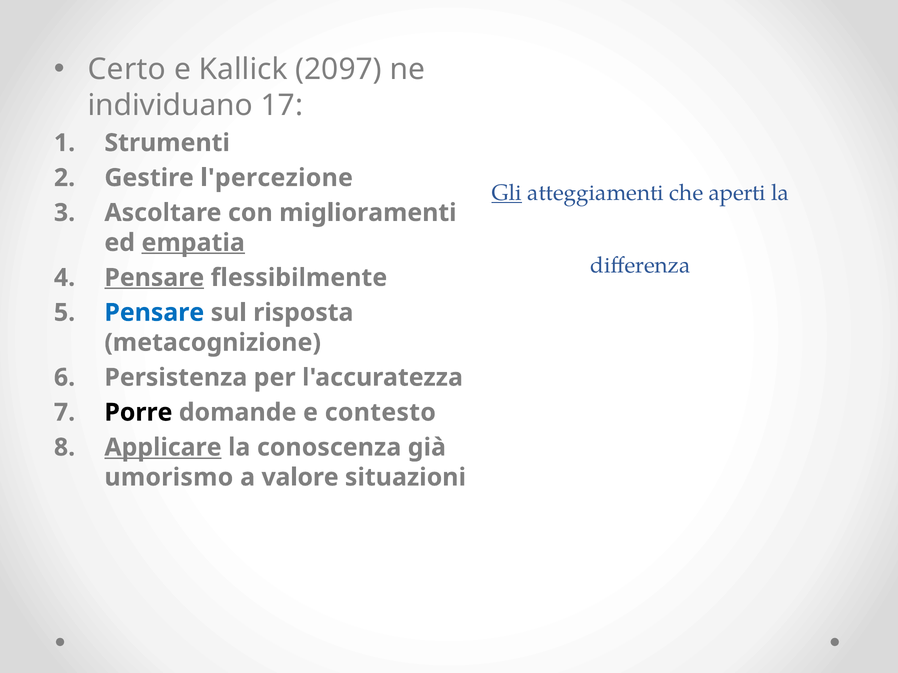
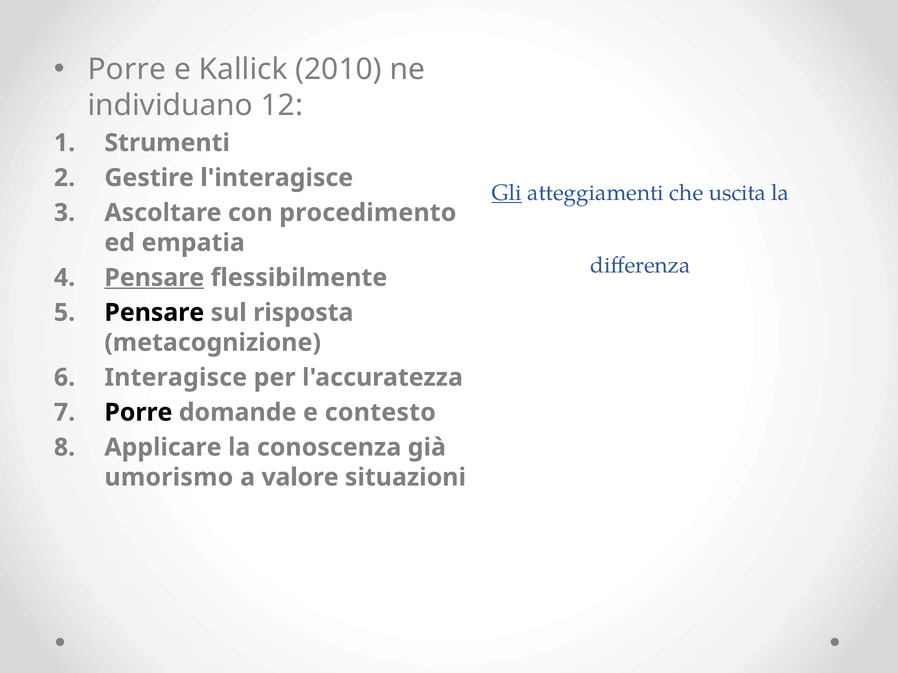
Certo: Certo -> Porre (127, 69)
2097: 2097 -> 2010 (339, 69)
17: 17 -> 12 (282, 105)
l'percezione: l'percezione -> l'interagisce (277, 178)
aperti: aperti -> uscita (737, 193)
miglioramenti: miglioramenti -> procedimento (368, 213)
empatia underline: present -> none (193, 243)
Pensare colour: blue -> black (154, 313)
Persistenza: Persistenza -> Interagisce (176, 378)
Applicare underline: present -> none (163, 448)
